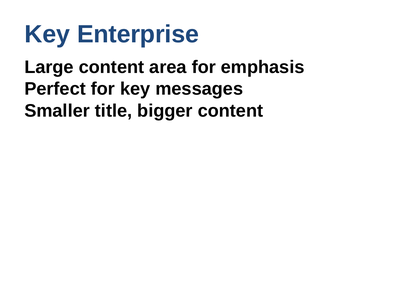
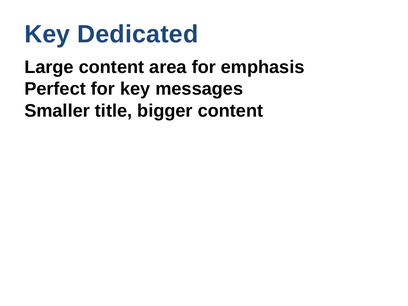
Enterprise: Enterprise -> Dedicated (138, 34)
